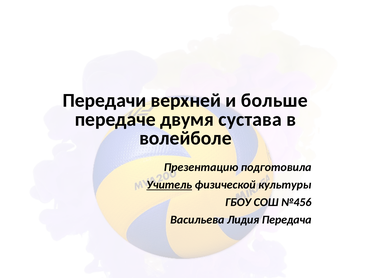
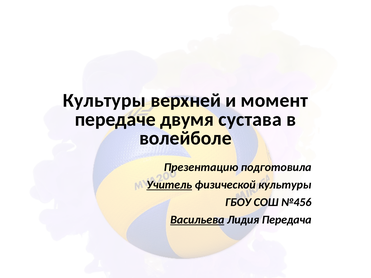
Передачи: Передачи -> Культуры (104, 101)
больше: больше -> момент (274, 101)
Васильева underline: none -> present (197, 220)
